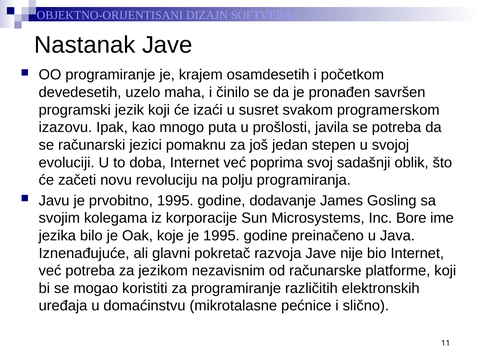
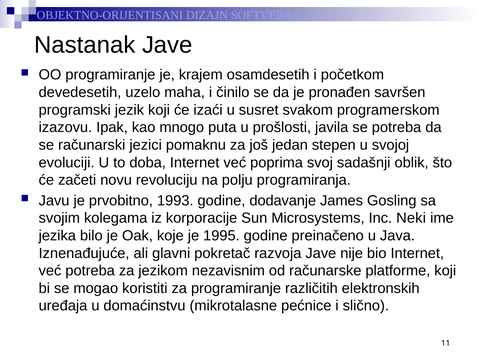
prvobitno 1995: 1995 -> 1993 (175, 201)
Bore: Bore -> Neki (411, 218)
